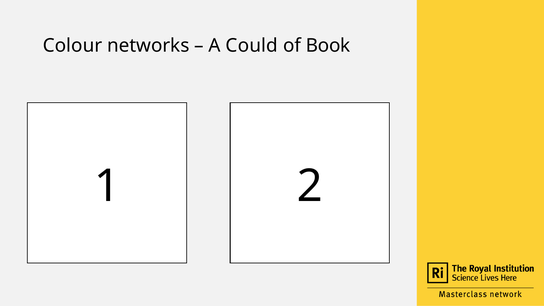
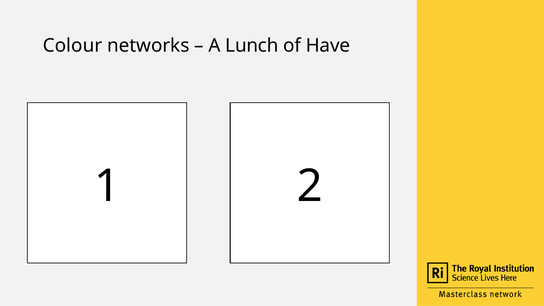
Could: Could -> Lunch (252, 46)
Book: Book -> Have (328, 46)
